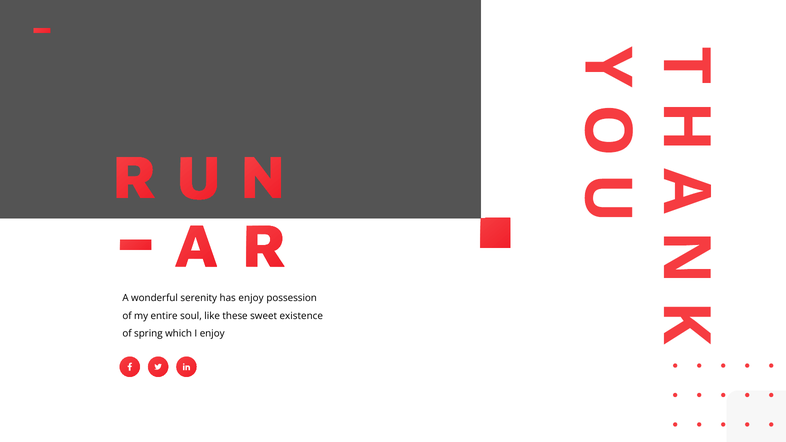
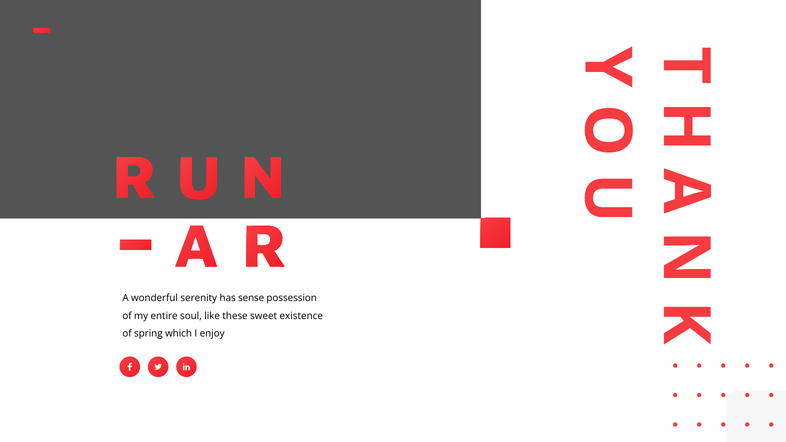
has enjoy: enjoy -> sense (251, 298)
